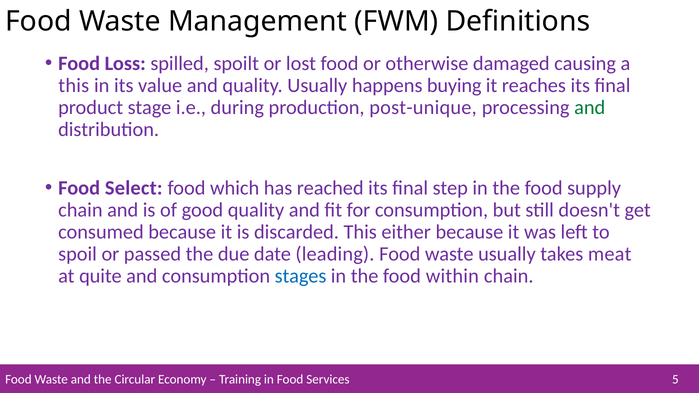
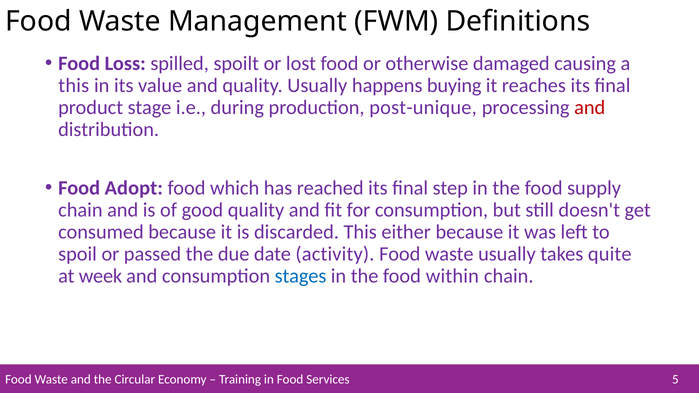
and colour: green -> red (590, 107)
Select: Select -> Adopt (134, 188)
leading: leading -> activity (335, 254)
meat: meat -> quite (610, 254)
quite: quite -> week (100, 276)
